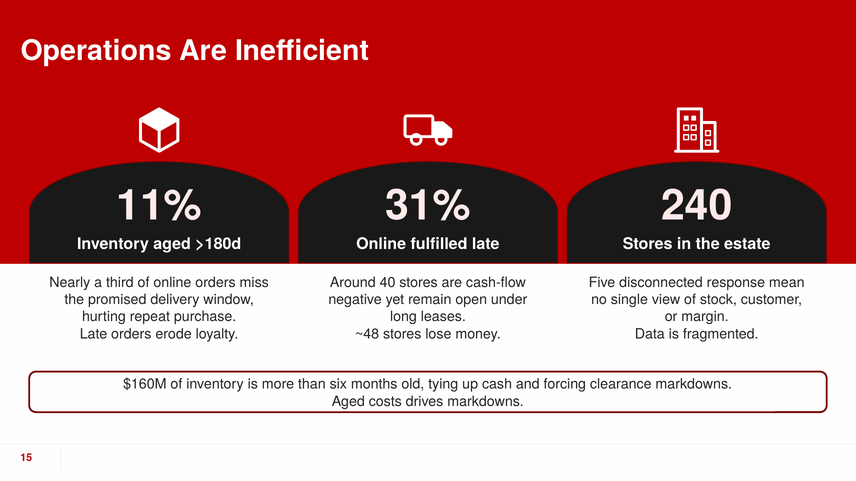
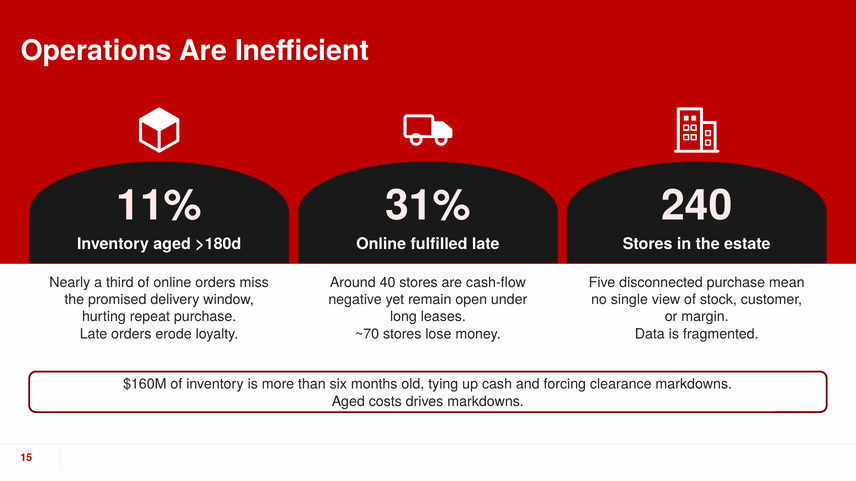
disconnected response: response -> purchase (736, 283)
~48: ~48 -> ~70 (367, 334)
